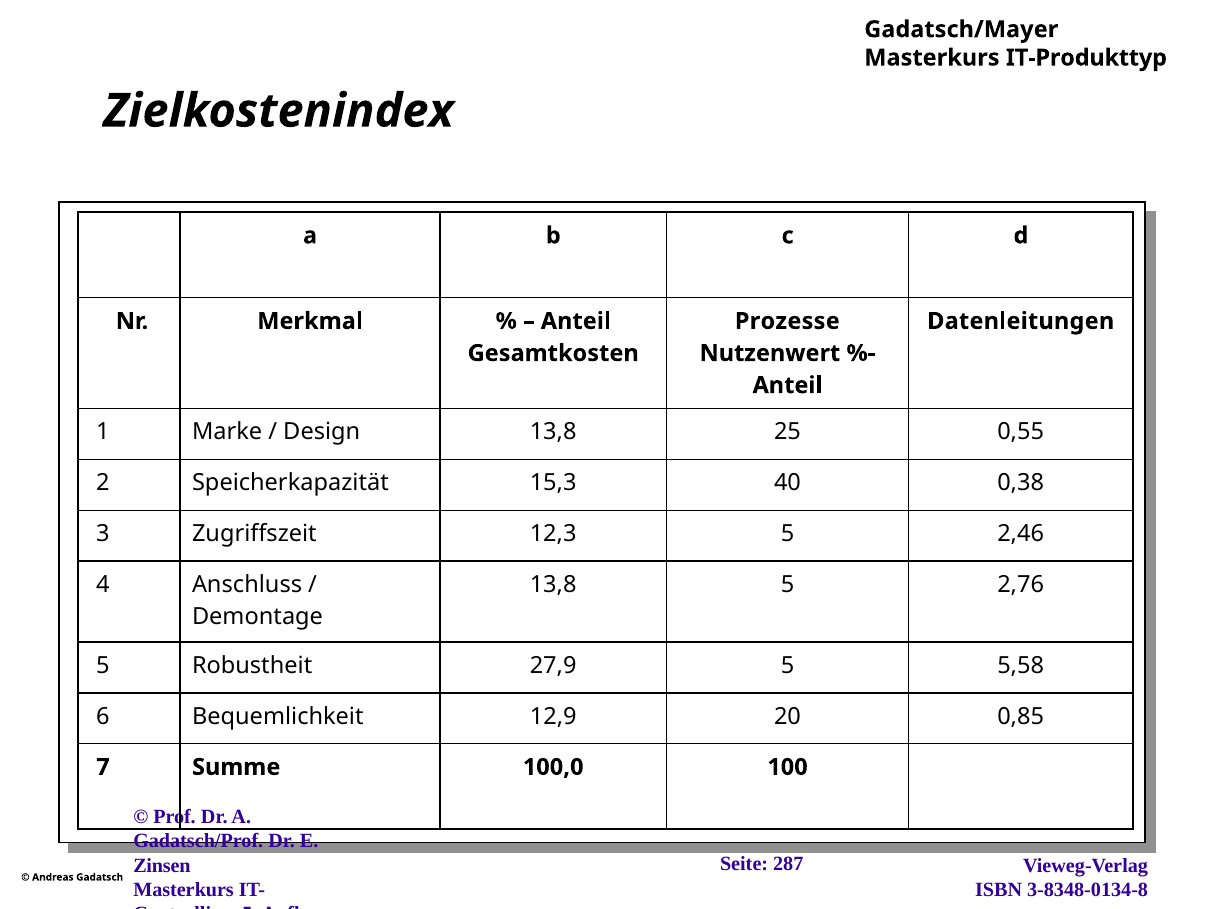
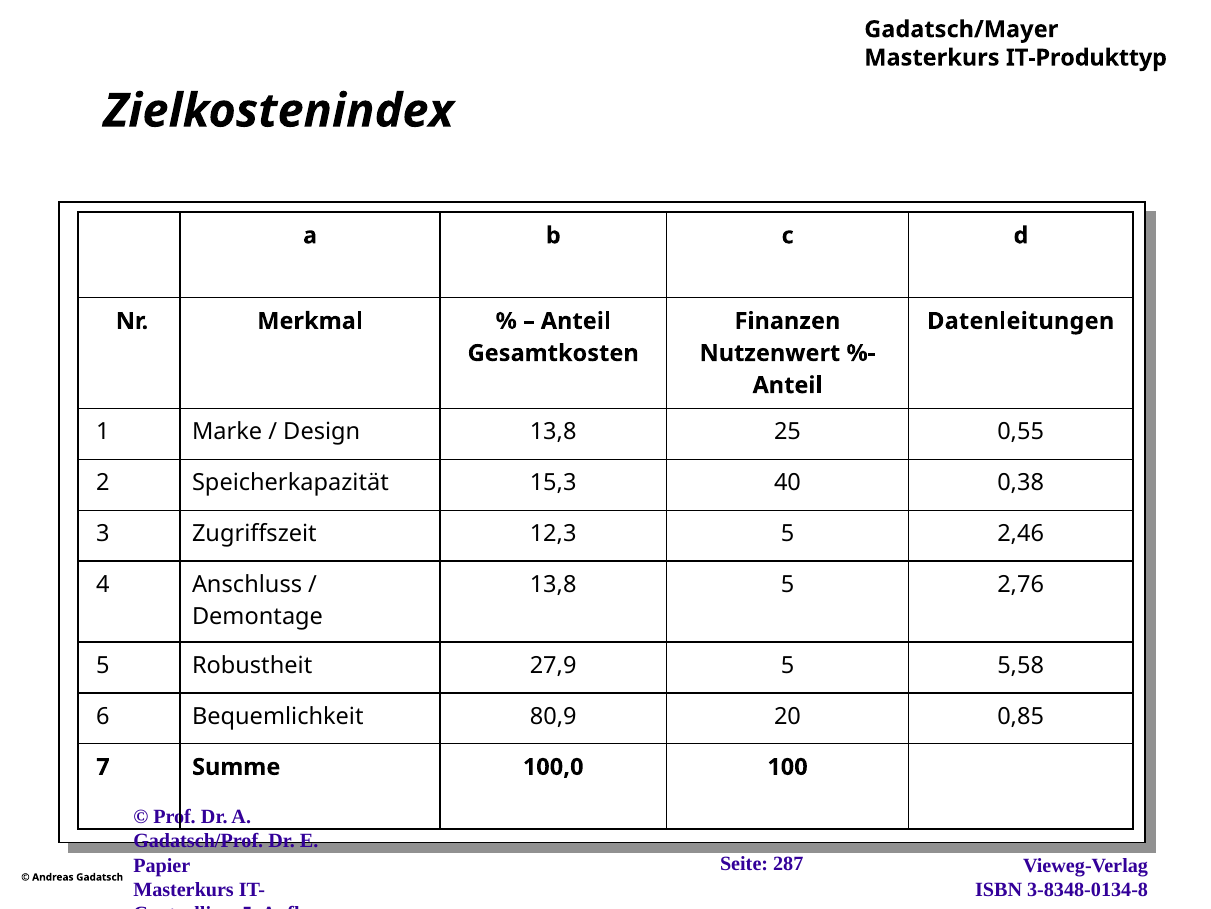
Prozesse: Prozesse -> Finanzen (787, 321)
12,9: 12,9 -> 80,9 (553, 716)
Zinsen: Zinsen -> Papier (162, 865)
